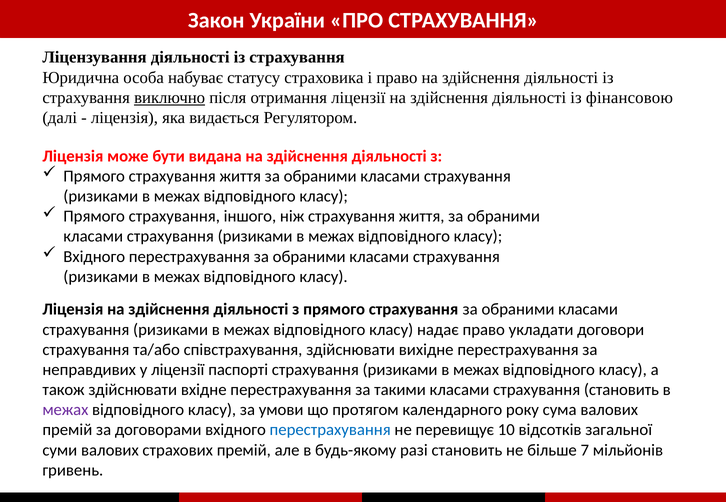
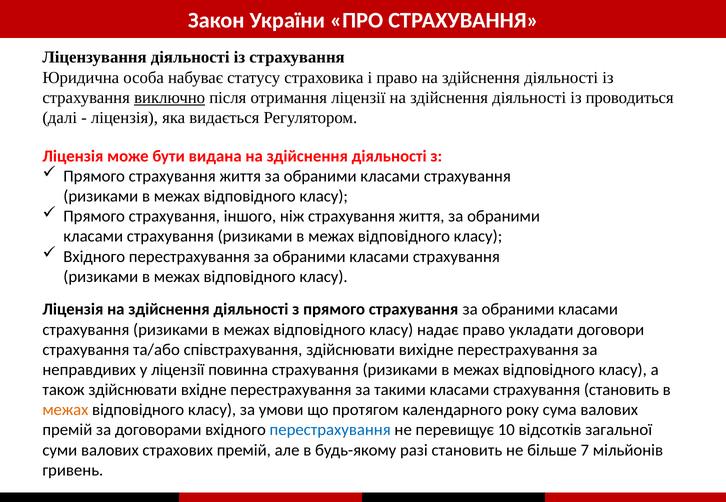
фінансовою: фінансовою -> проводиться (630, 98)
паспорті: паспорті -> повинна (238, 370)
межах colour: purple -> orange (65, 410)
